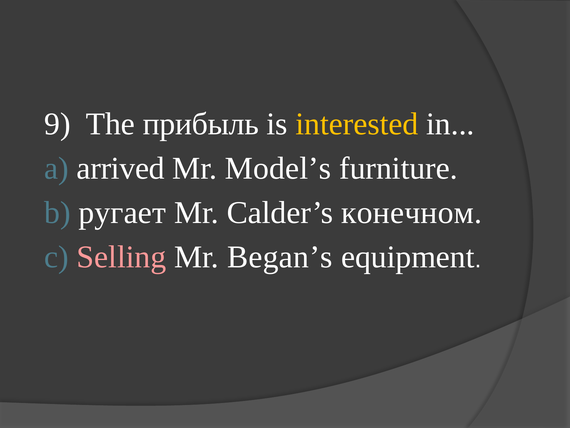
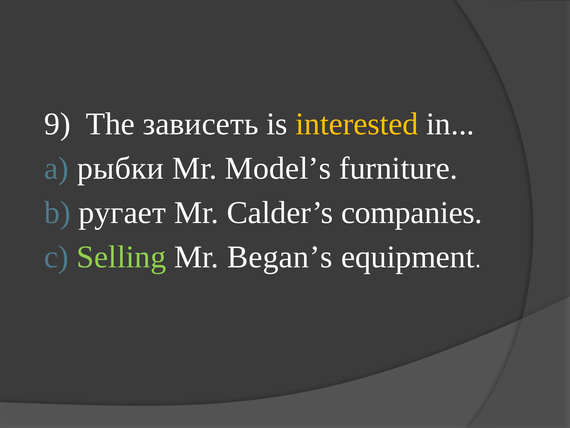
прибыль: прибыль -> зависеть (201, 124)
arrived: arrived -> рыбки (120, 168)
конечном: конечном -> companies (412, 212)
Selling colour: pink -> light green (121, 257)
